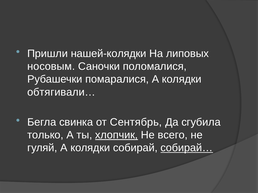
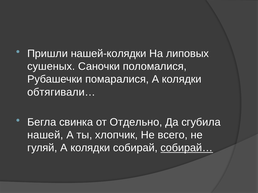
носовым: носовым -> сушеных (51, 67)
Сентябрь: Сентябрь -> Отдельно (136, 122)
только: только -> нашей (45, 135)
хлопчик underline: present -> none (117, 135)
